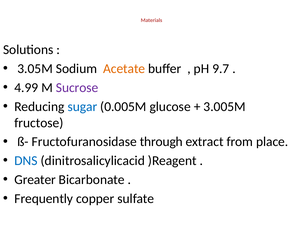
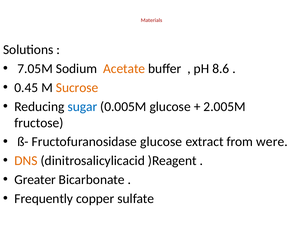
3.05M: 3.05M -> 7.05M (35, 68)
9.7: 9.7 -> 8.6 (221, 68)
4.99: 4.99 -> 0.45 (26, 87)
Sucrose colour: purple -> orange (77, 87)
3.005M: 3.005M -> 2.005M (225, 106)
Fructofuranosidase through: through -> glucose (161, 141)
place: place -> were (272, 141)
DNS colour: blue -> orange (26, 160)
